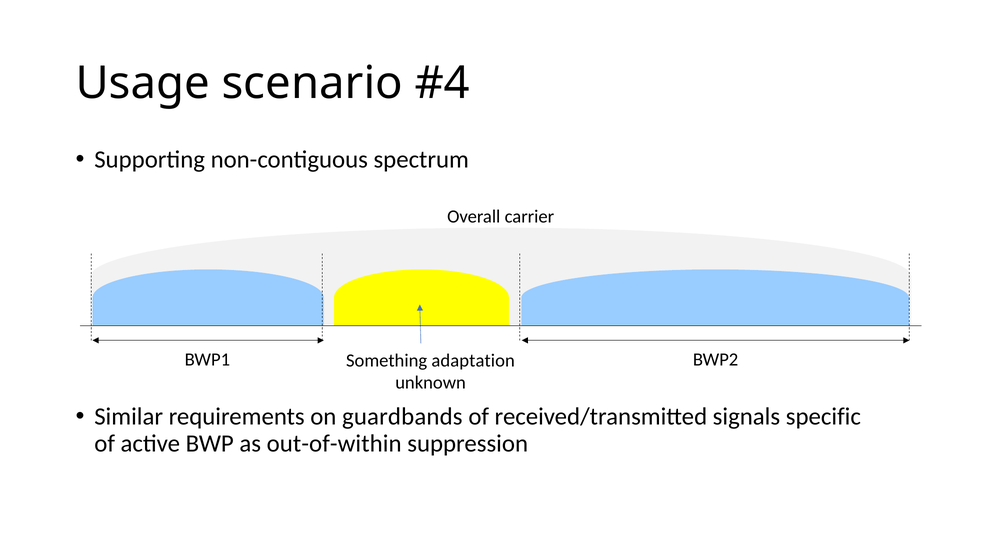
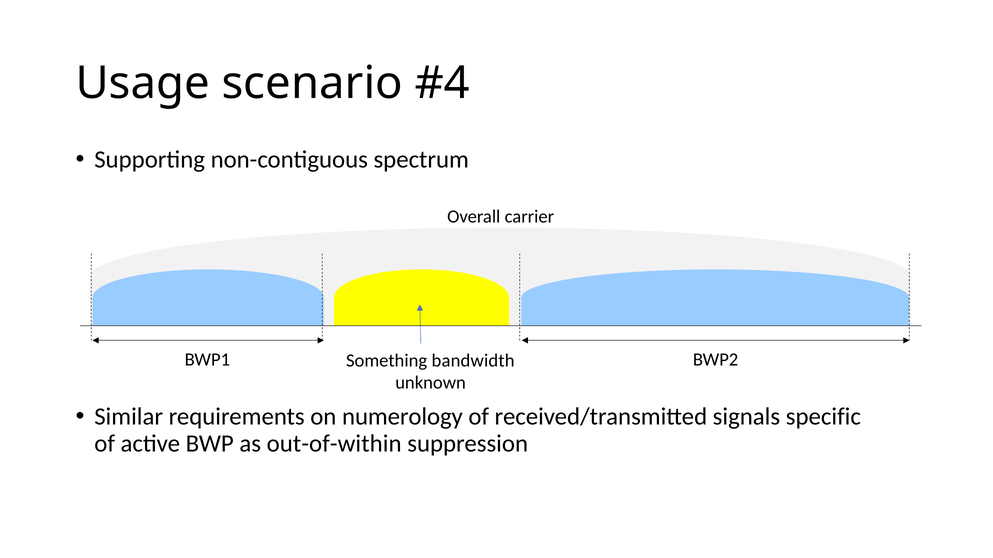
adaptation: adaptation -> bandwidth (473, 361)
guardbands: guardbands -> numerology (402, 417)
